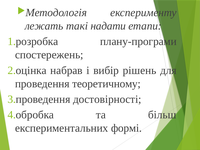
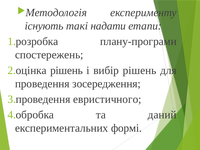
лежать: лежать -> існують (44, 26)
набрав: набрав -> рішень (67, 70)
теоретичному: теоретичному -> зосередження (106, 84)
достовірності: достовірності -> евристичного (107, 99)
більш: більш -> даний (162, 115)
